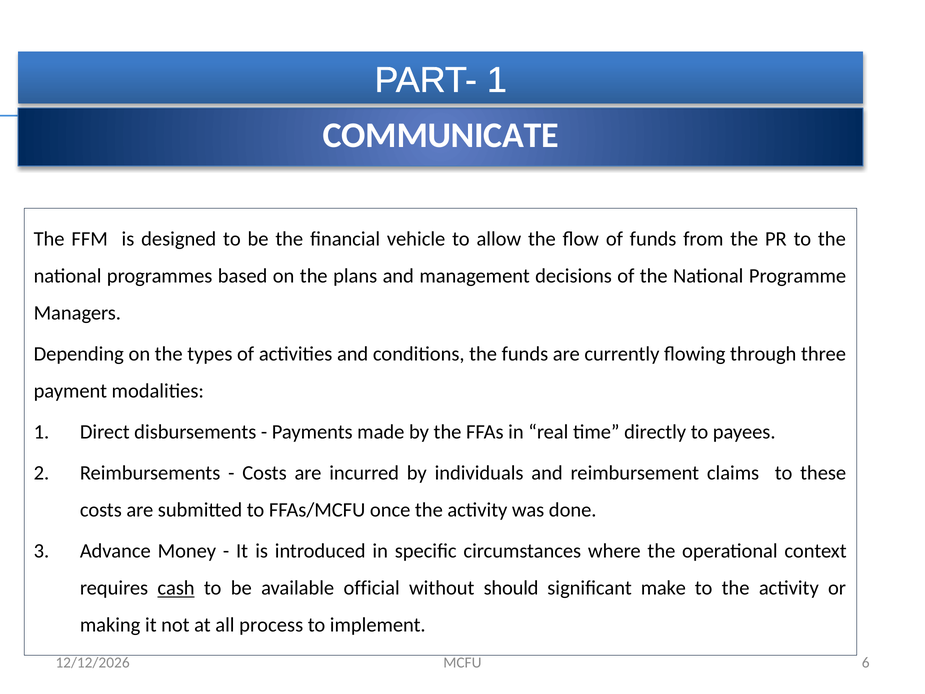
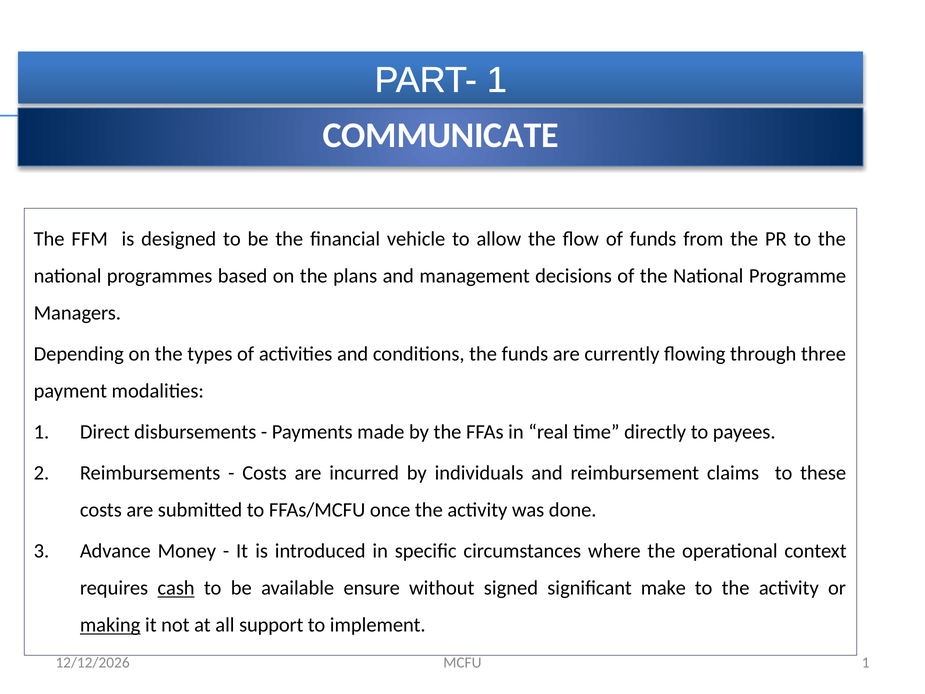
official: official -> ensure (372, 588)
should: should -> signed (511, 588)
making underline: none -> present (110, 625)
process: process -> support (271, 625)
MCFU 6: 6 -> 1 (866, 662)
